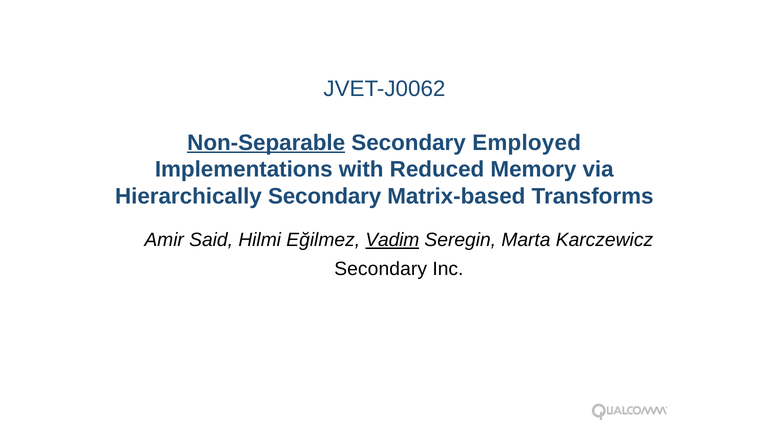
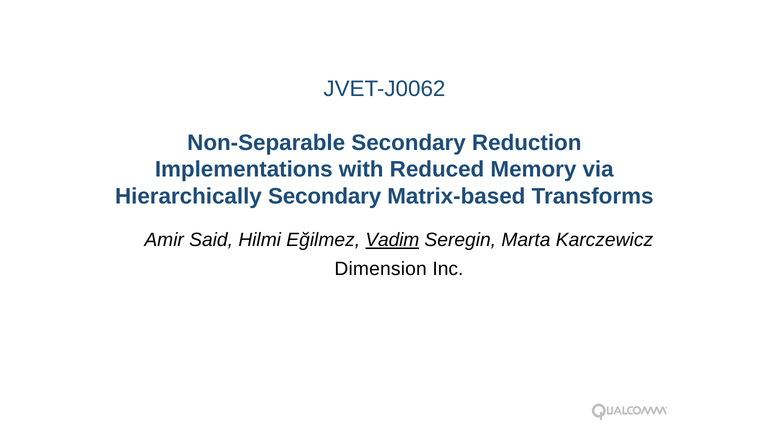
Non-Separable underline: present -> none (266, 143)
Employed: Employed -> Reduction (527, 143)
Secondary: Secondary -> Dimension (381, 269)
